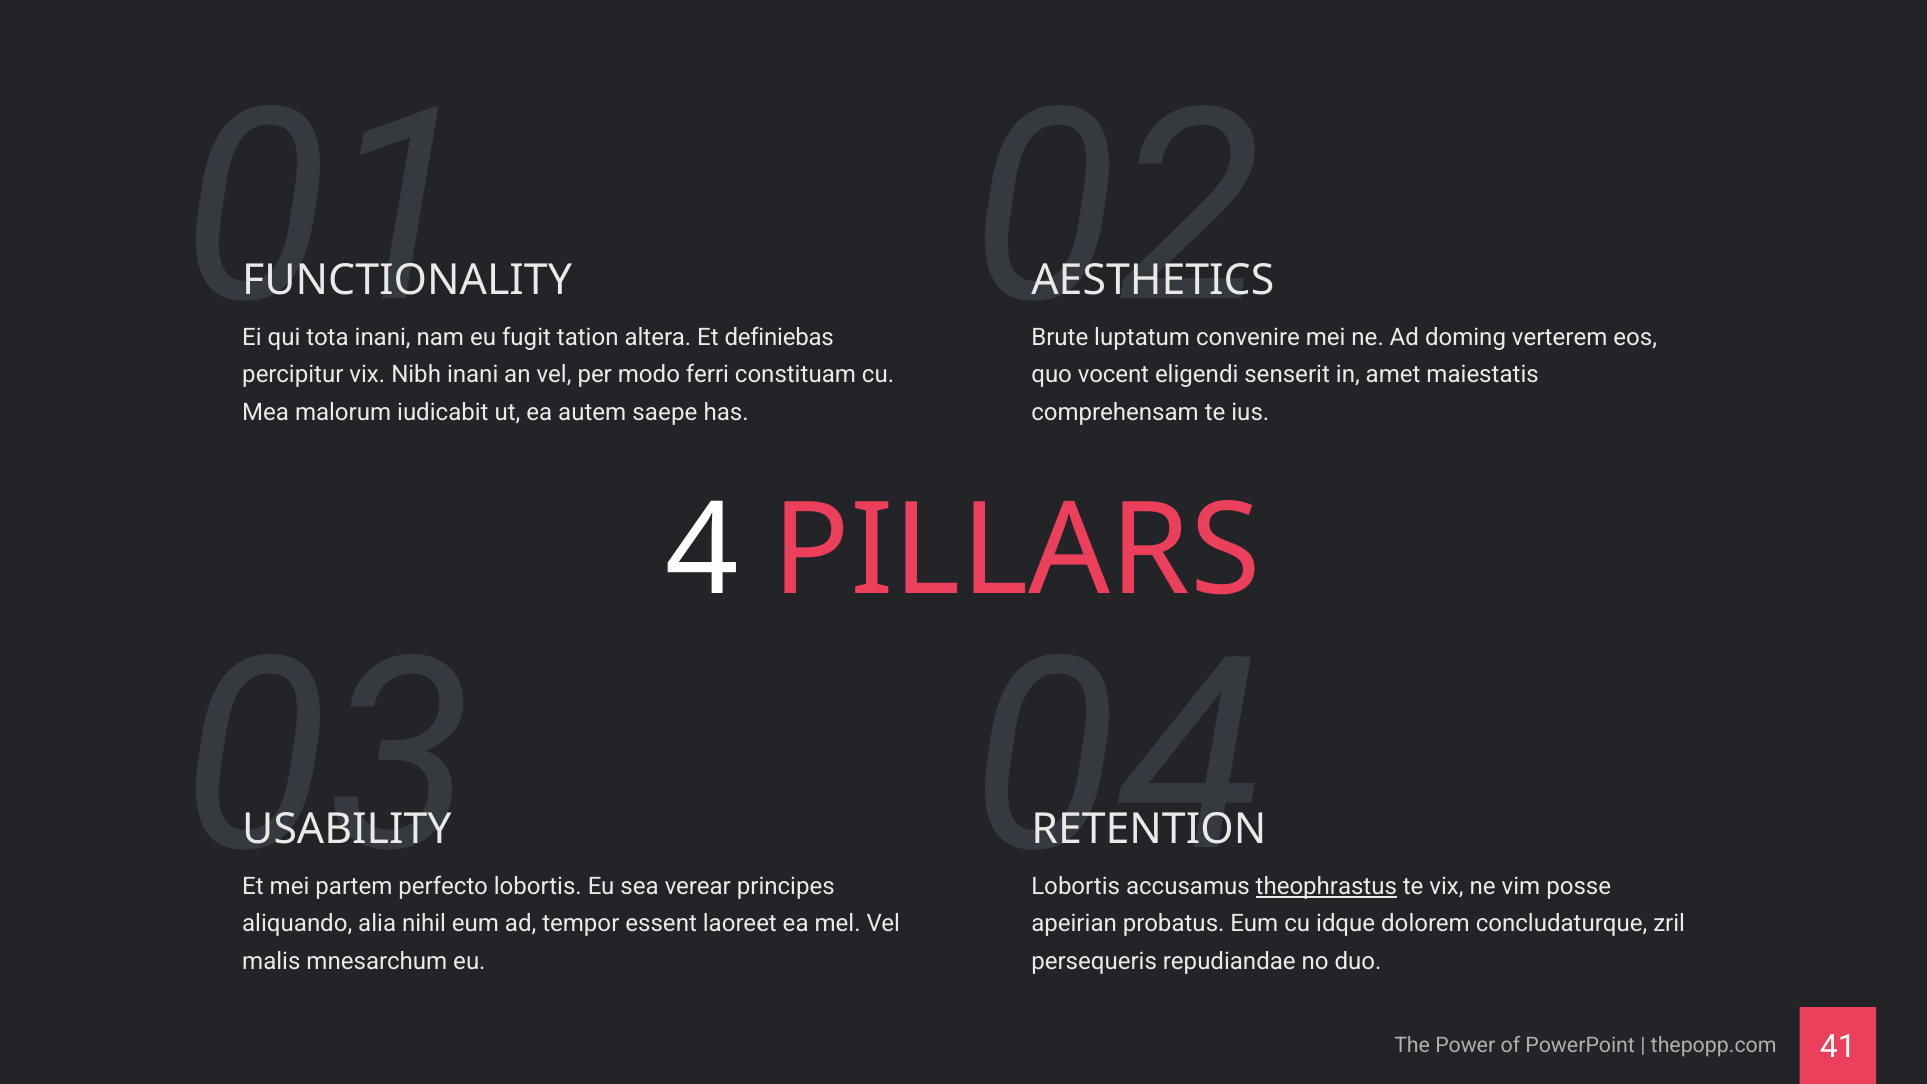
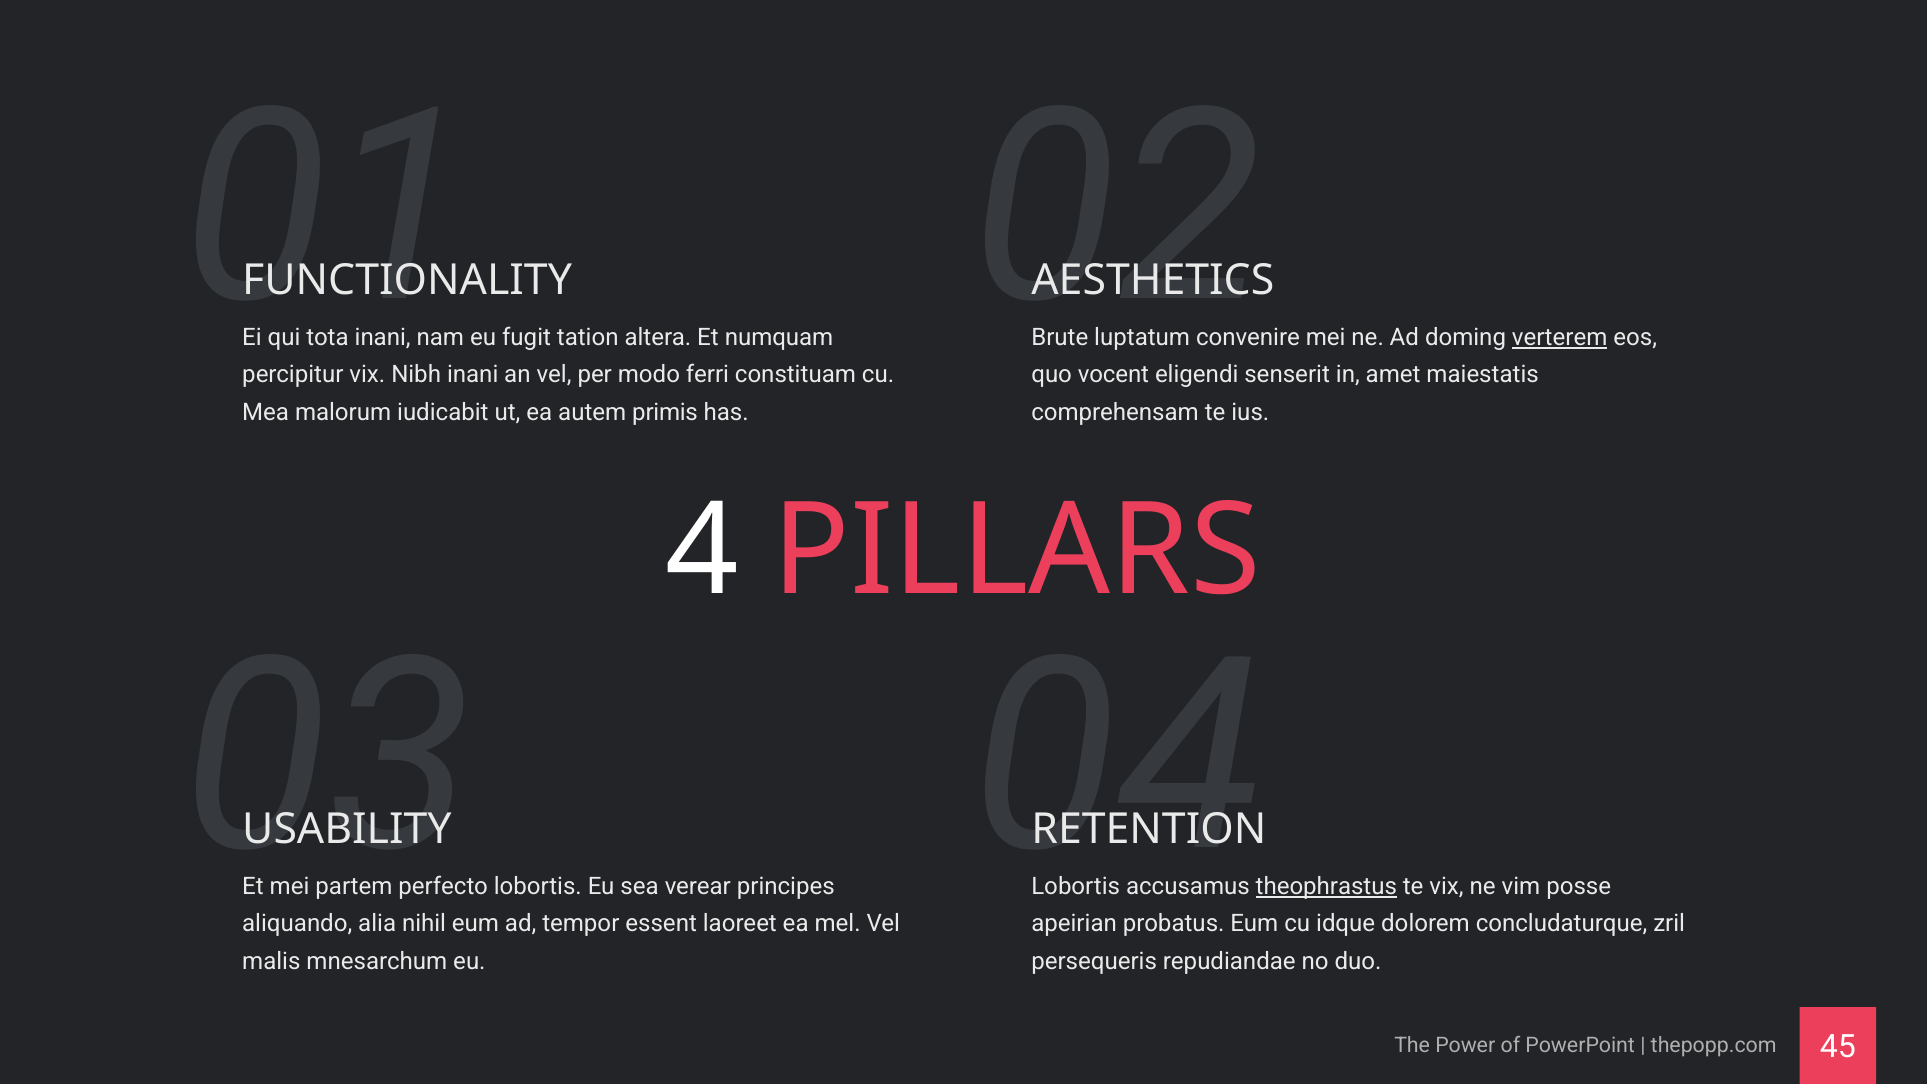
definiebas: definiebas -> numquam (779, 337)
verterem underline: none -> present (1560, 337)
saepe: saepe -> primis (665, 413)
41: 41 -> 45 (1838, 1046)
